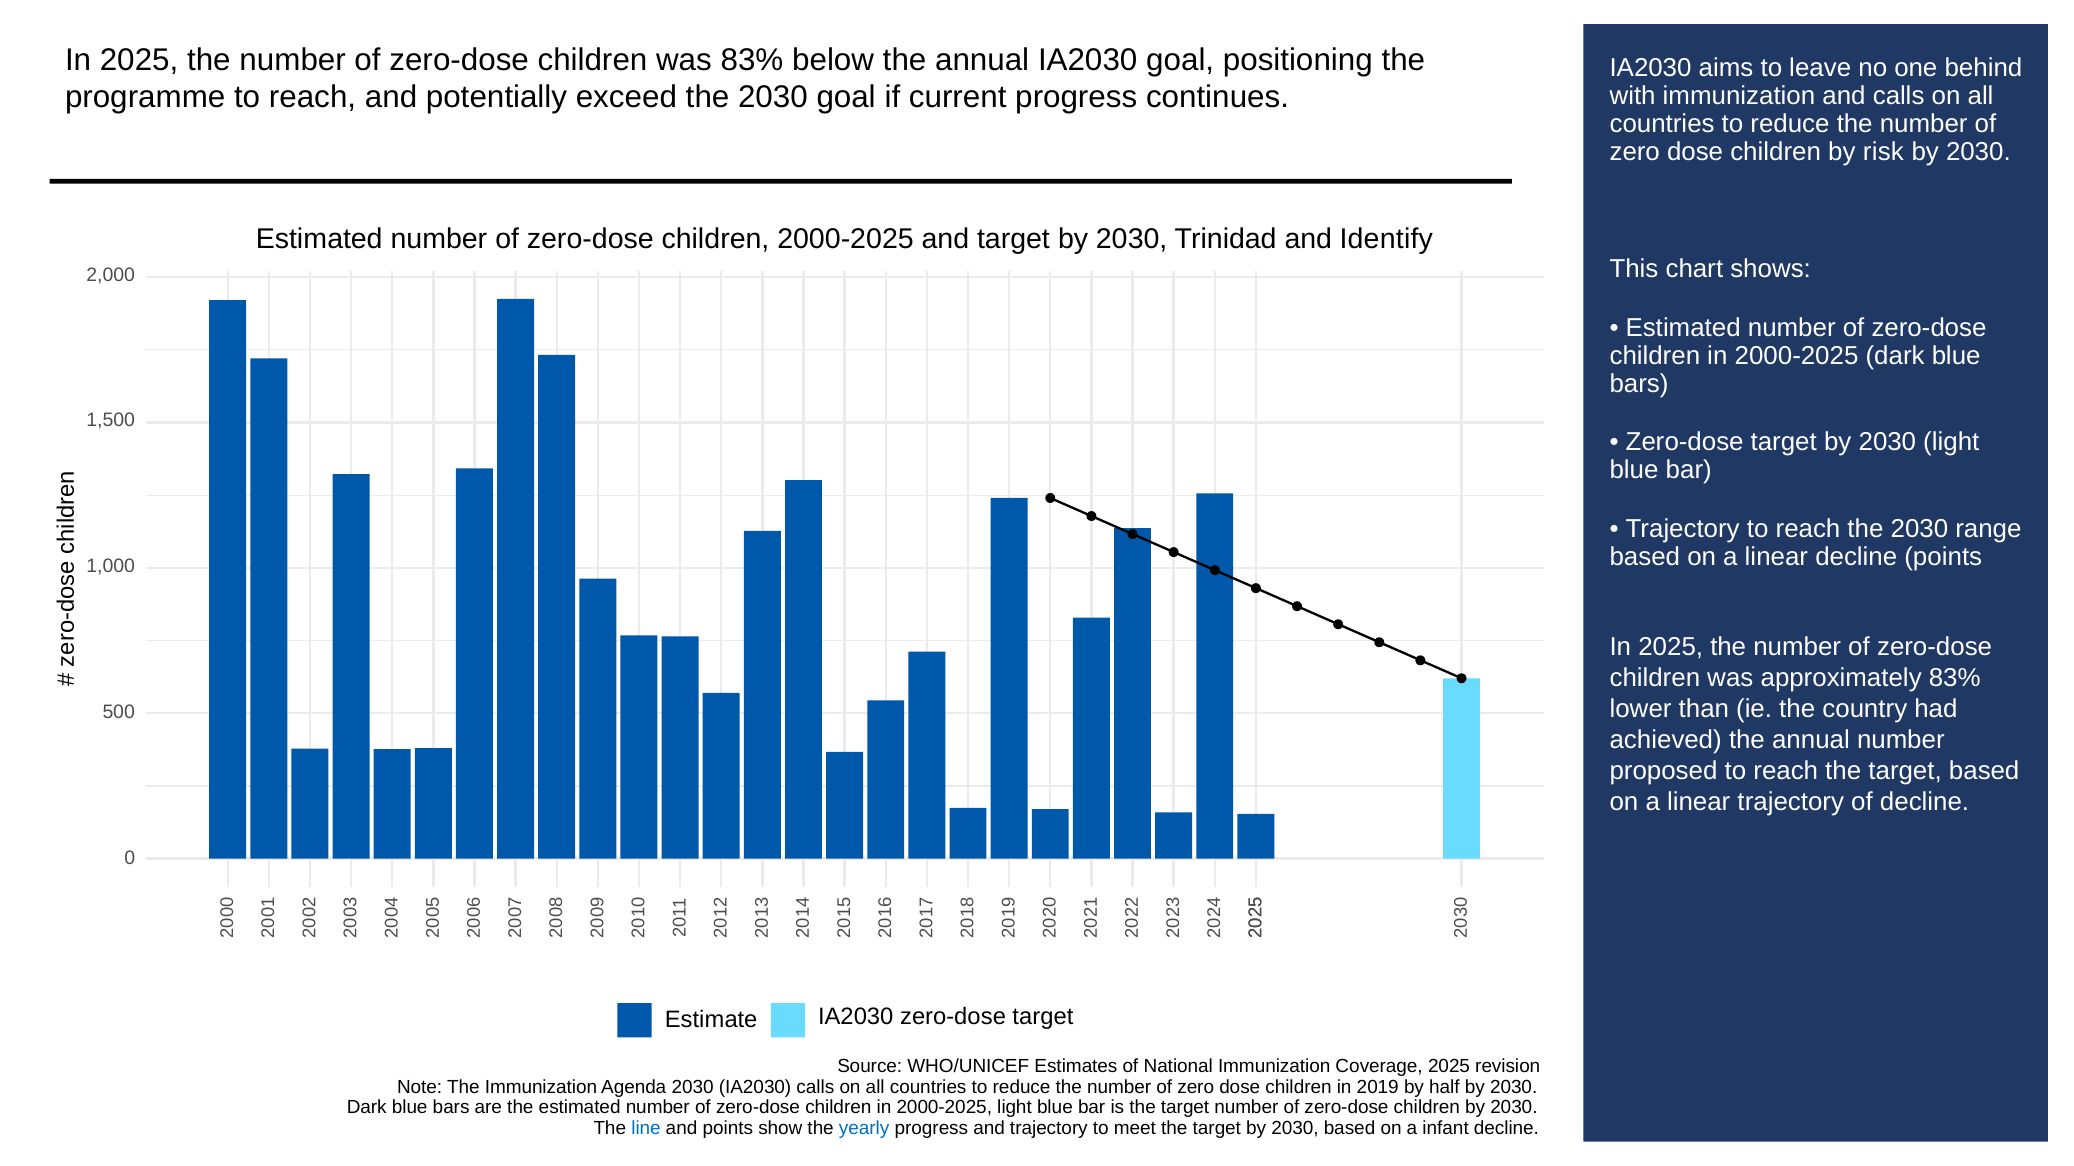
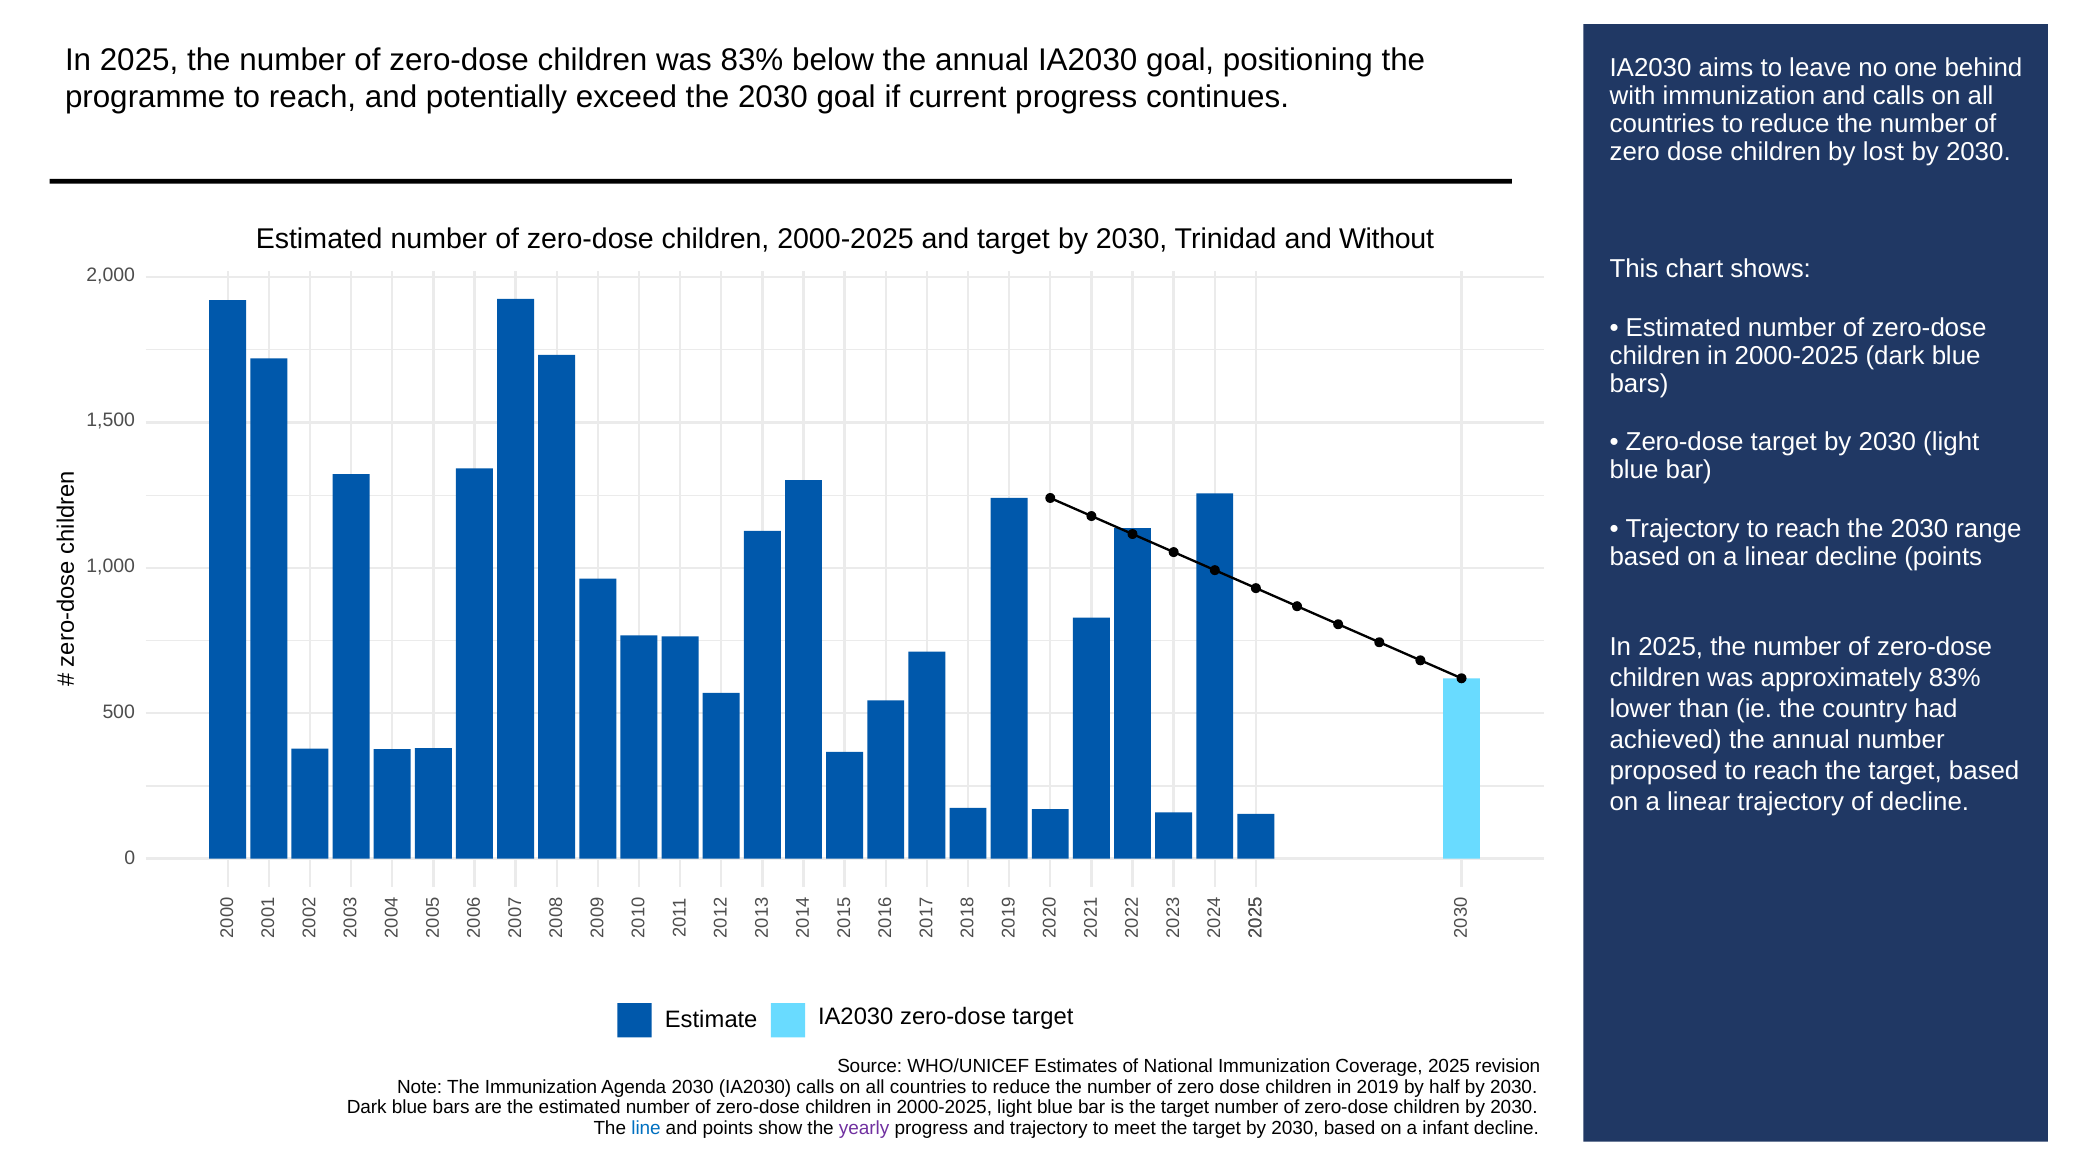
risk: risk -> lost (1883, 152)
Identify: Identify -> Without (1386, 239)
yearly colour: blue -> purple (864, 1129)
